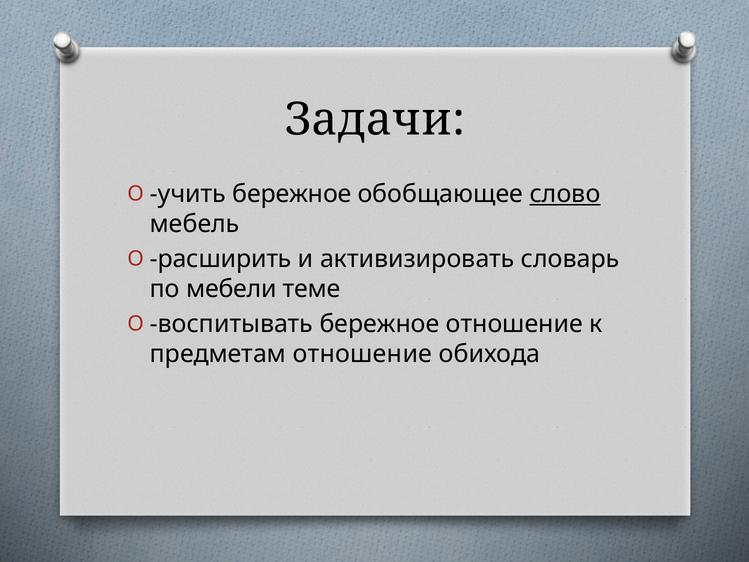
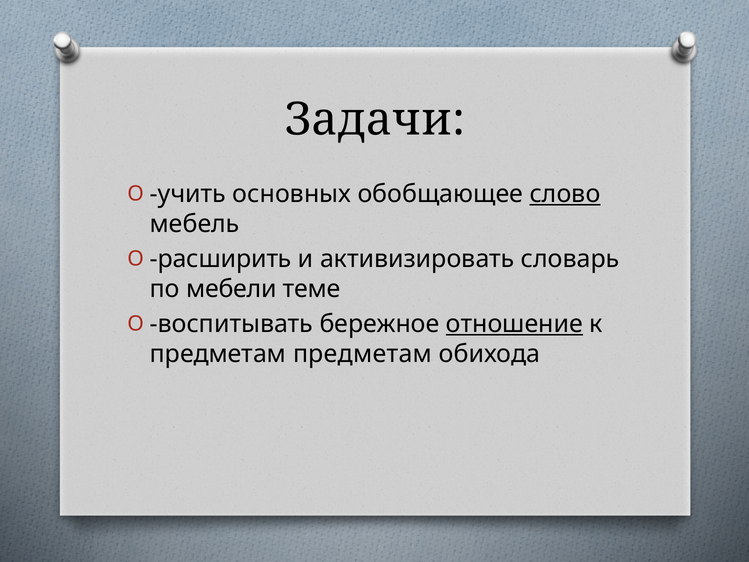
учить бережное: бережное -> основных (292, 194)
отношение underline: none -> present (514, 324)
предметам отношение: отношение -> предметам (362, 354)
